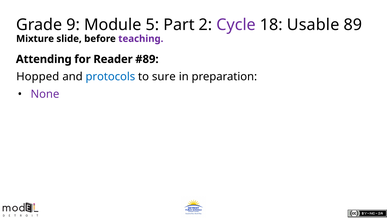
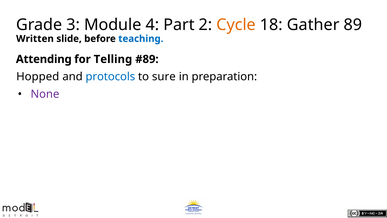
9: 9 -> 3 (73, 25)
5: 5 -> 4 (152, 25)
Cycle colour: purple -> orange (236, 25)
Usable: Usable -> Gather (313, 25)
Mixture: Mixture -> Written (35, 39)
teaching colour: purple -> blue (141, 39)
Reader: Reader -> Telling (113, 59)
